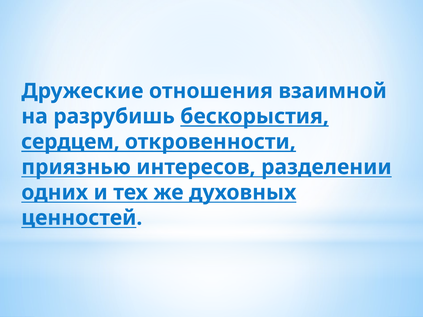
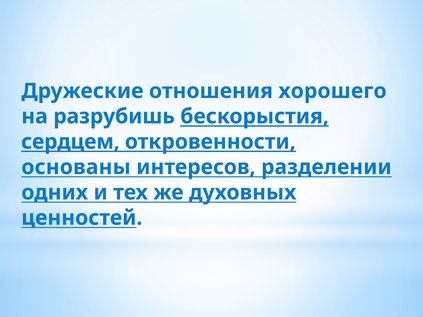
взаимной: взаимной -> хорошего (333, 91)
приязнью: приязнью -> основаны (76, 167)
